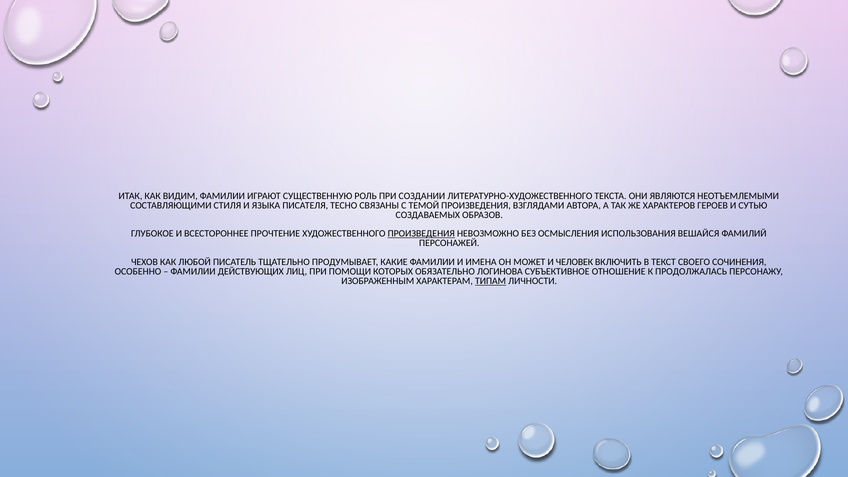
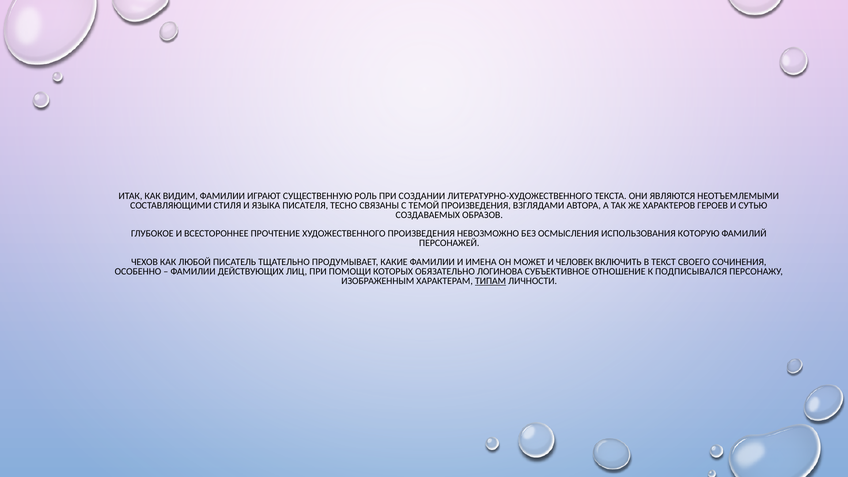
ПРОИЗВЕДЕНИЯ underline: present -> none (421, 234)
ВЕШАЙСЯ: ВЕШАЙСЯ -> КОТОРУЮ (699, 234)
ПРОДОЛЖАЛАСЬ: ПРОДОЛЖАЛАСЬ -> ПОДПИСЫВАЛСЯ (691, 271)
